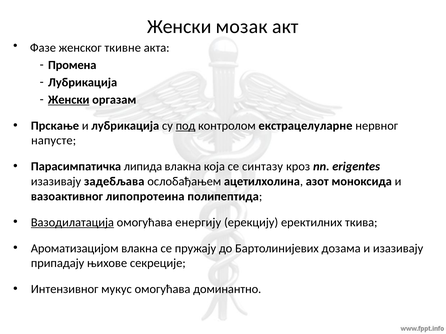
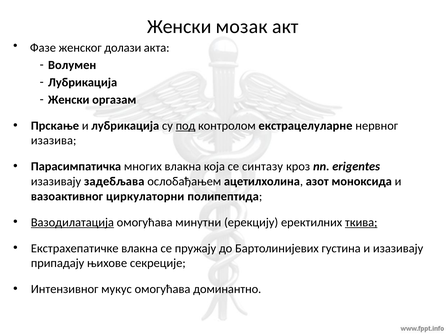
ткивне: ткивне -> долази (123, 48)
Промена: Промена -> Волумен (72, 65)
Женски underline: present -> none (69, 100)
напусте: напусте -> изазива (54, 141)
липида: липида -> многих (143, 167)
липопротеина: липопротеина -> циркулаторни (145, 197)
енергију: енергију -> минутни (198, 223)
ткива underline: none -> present (361, 223)
Ароматизацијом: Ароматизацијом -> Екстрахепатичке (75, 249)
дозама: дозама -> густина (341, 249)
